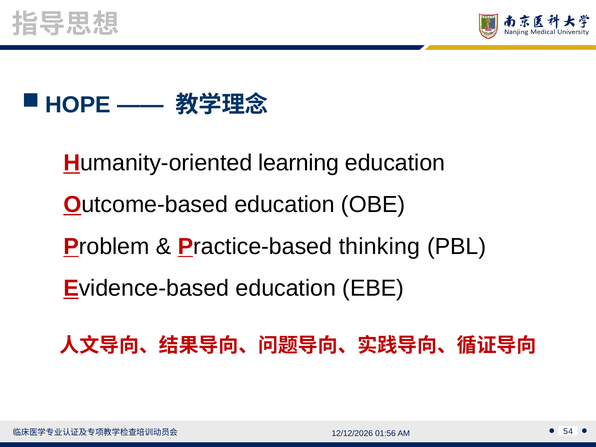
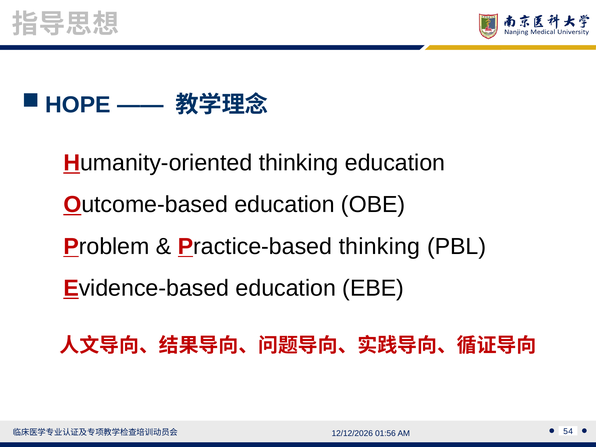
Humanity-oriented learning: learning -> thinking (299, 163)
